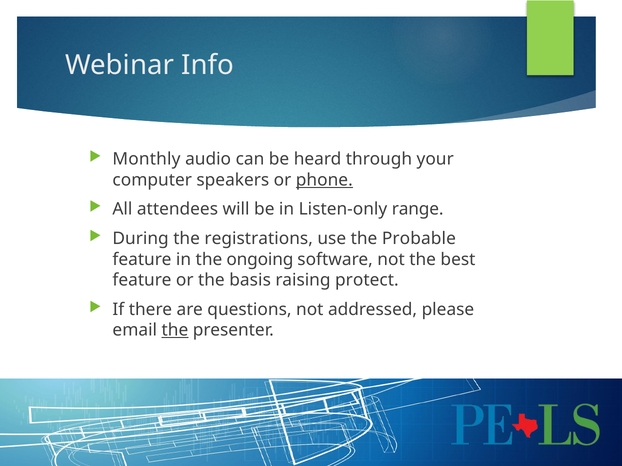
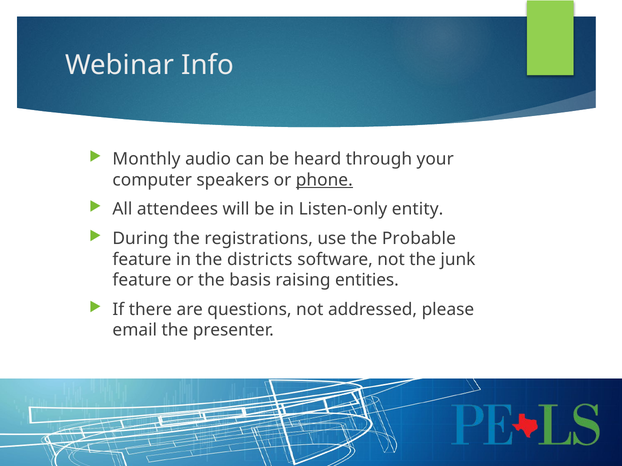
range: range -> entity (418, 209)
ongoing: ongoing -> districts (260, 260)
best: best -> junk (458, 260)
protect: protect -> entities (367, 280)
the underline: present -> none (175, 331)
